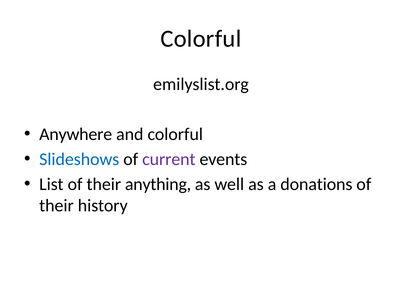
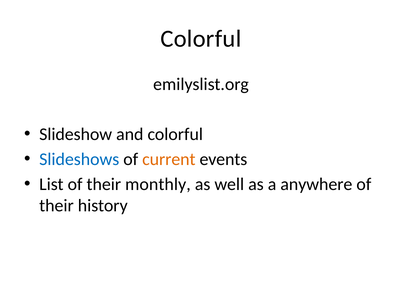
Anywhere: Anywhere -> Slideshow (76, 134)
current colour: purple -> orange (169, 159)
anything: anything -> monthly (158, 184)
donations: donations -> anywhere (316, 184)
